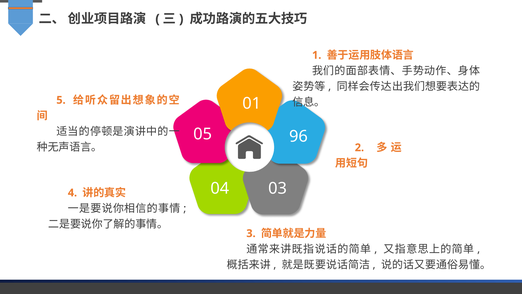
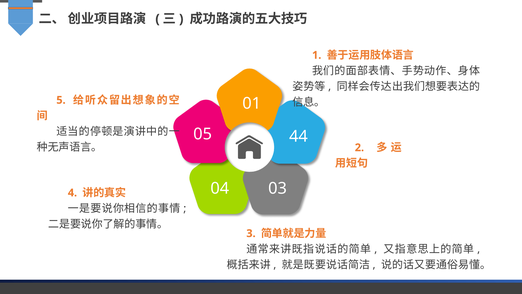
96: 96 -> 44 (298, 136)
